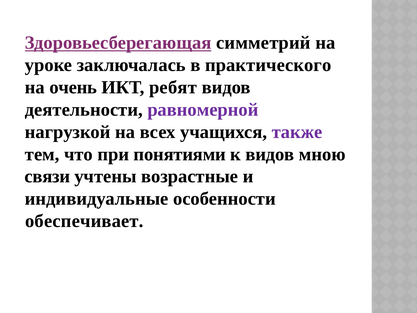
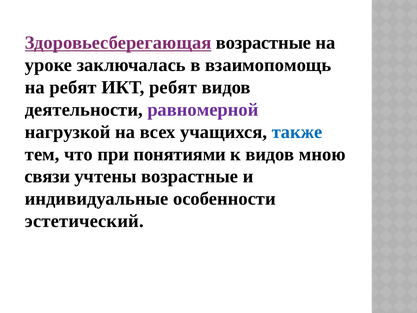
Здоровьесберегающая симметрий: симметрий -> возрастные (264, 43)
практического: практического -> взаимопомощь (268, 65)
на очень: очень -> ребят (73, 87)
также colour: purple -> blue (297, 132)
обеспечивает: обеспечивает -> эстетический (84, 221)
